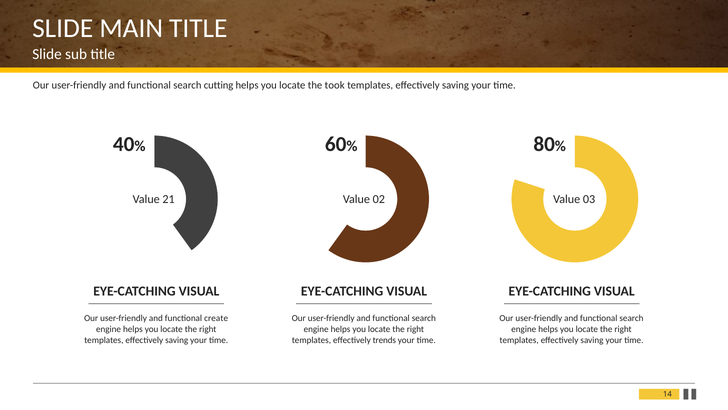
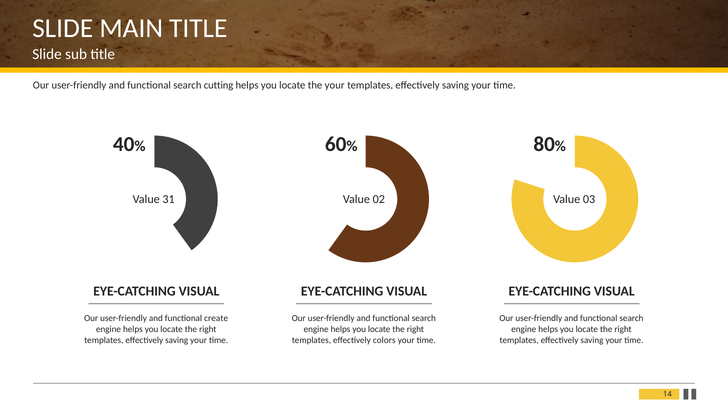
the took: took -> your (335, 85)
21: 21 -> 31 (169, 199)
trends: trends -> colors (384, 340)
